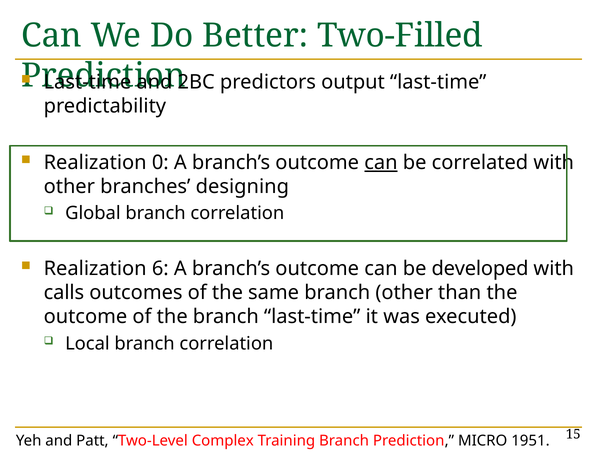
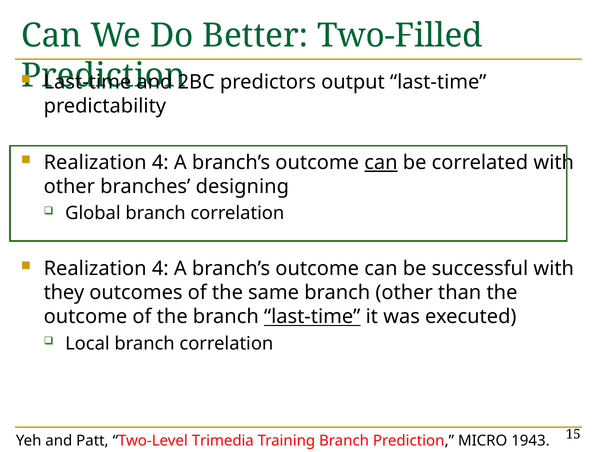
0: 0 -> 4 (160, 162)
6: 6 -> 4 (160, 268)
developed: developed -> successful (480, 268)
calls: calls -> they (64, 292)
last-time underline: none -> present (312, 316)
Complex: Complex -> Trimedia (223, 440)
1951: 1951 -> 1943 (530, 440)
